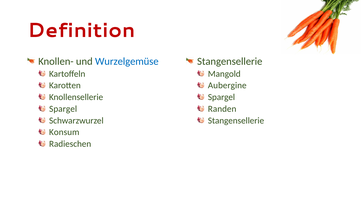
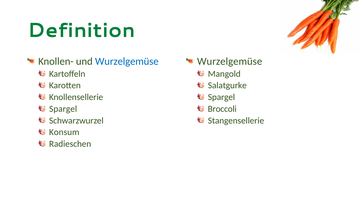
Definition colour: red -> green (81, 30)
Stangensellerie: Stangensellerie -> Wurzelgemüse (230, 61)
Aubergine: Aubergine -> Salatgurke (227, 86)
Randen: Randen -> Broccoli (222, 109)
